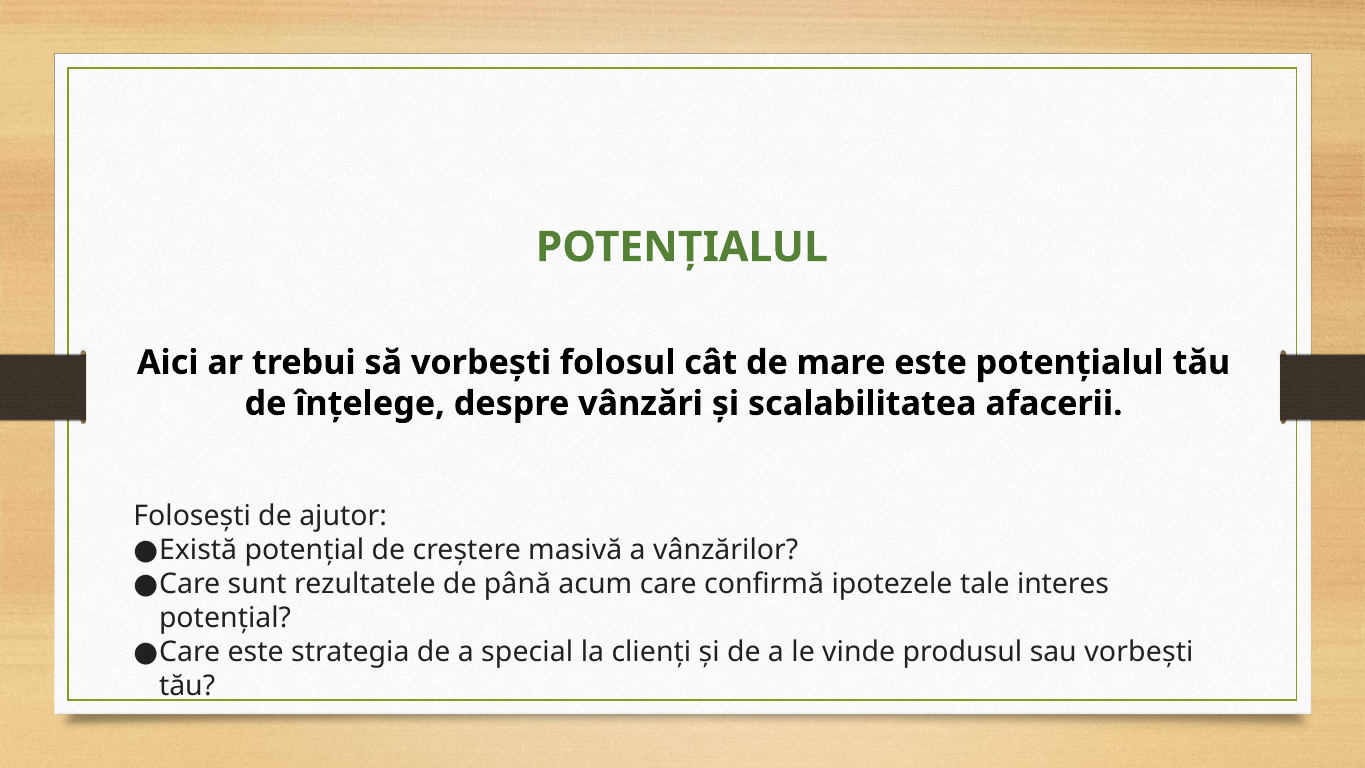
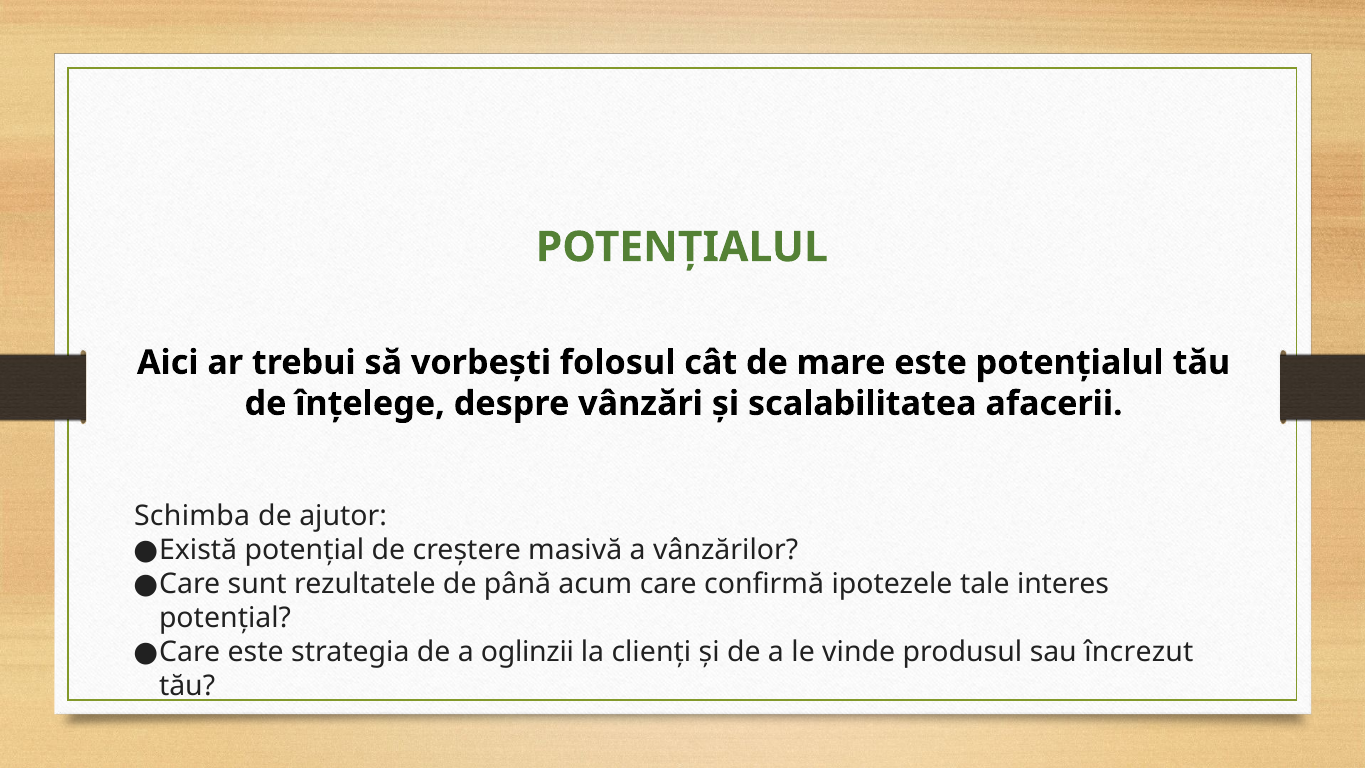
Folosești: Folosești -> Schimba (192, 516)
special: special -> oglinzii (527, 652)
sau vorbești: vorbești -> încrezut (1139, 652)
